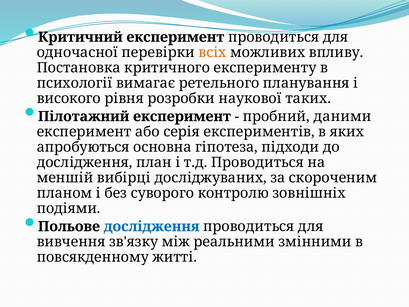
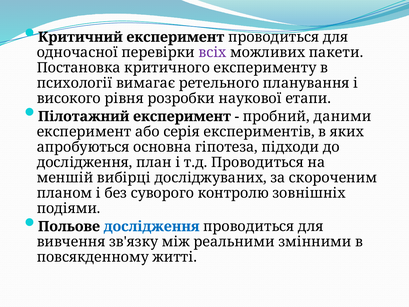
всіх colour: orange -> purple (213, 52)
впливу: впливу -> пакети (336, 52)
таких: таких -> етапи (308, 98)
